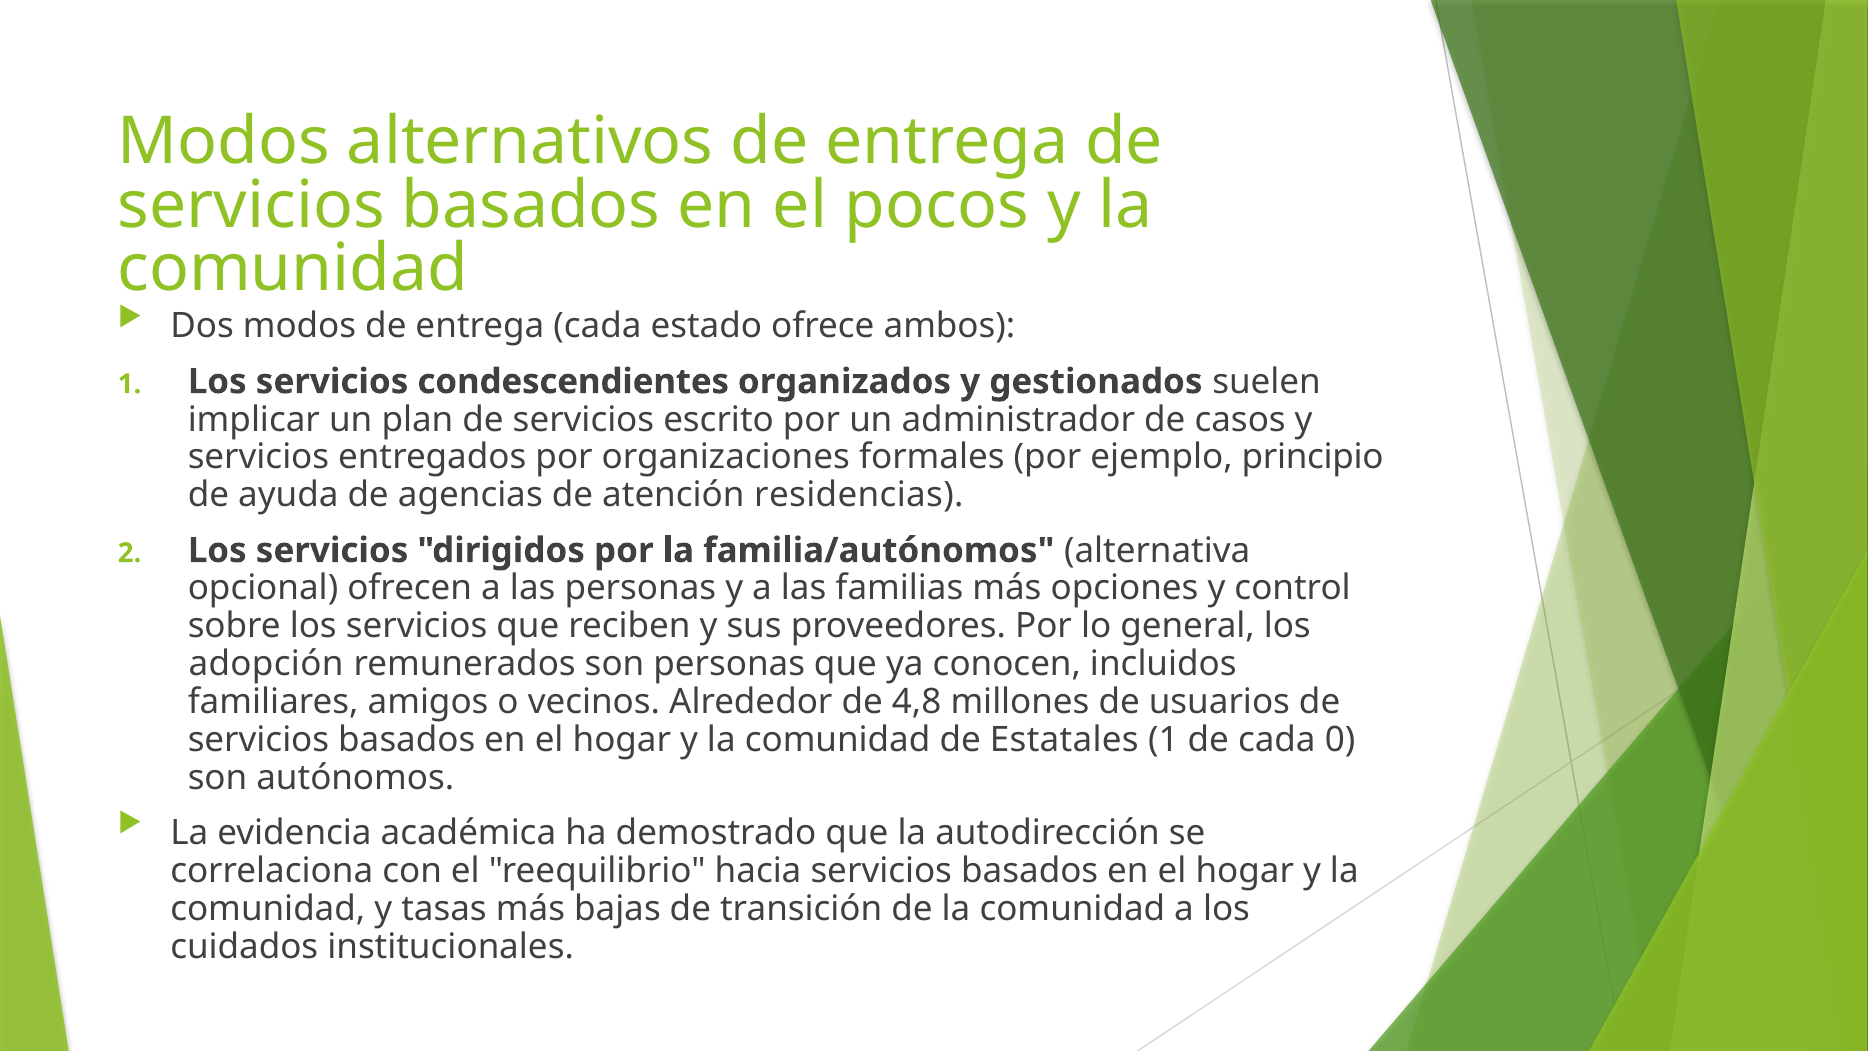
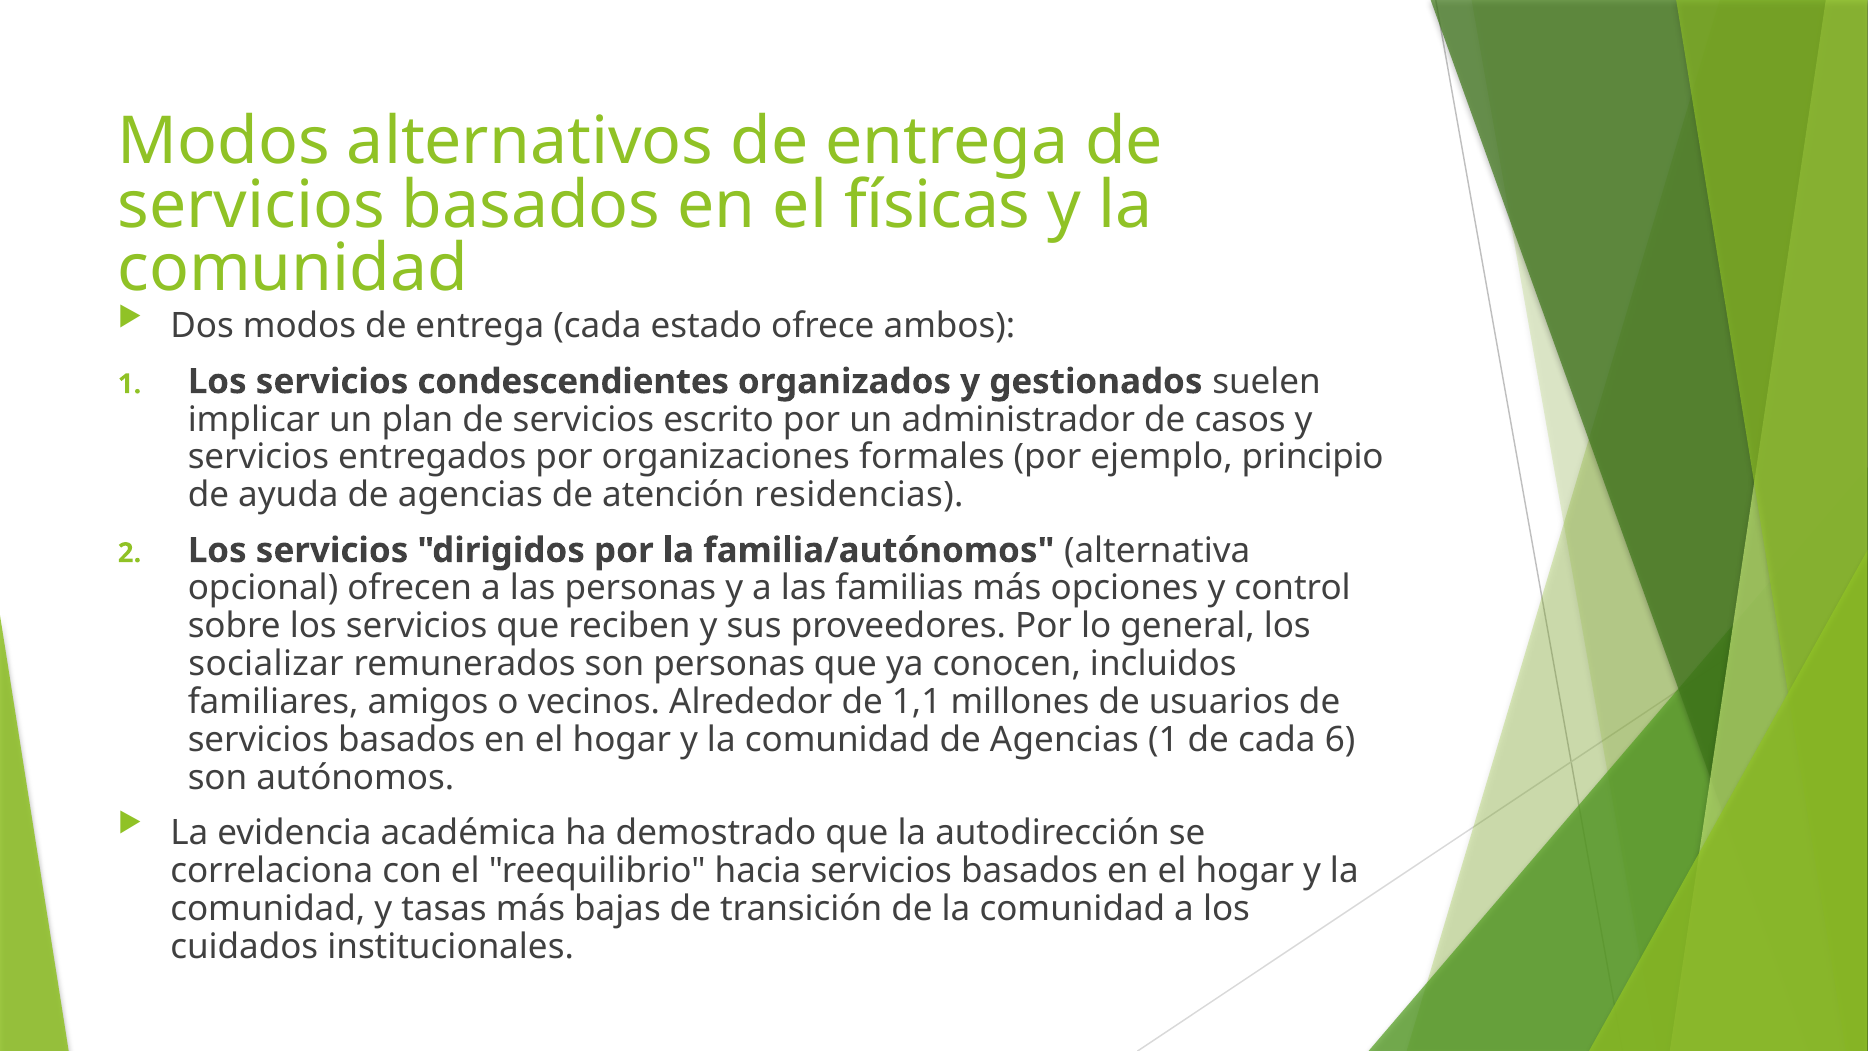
pocos: pocos -> físicas (937, 206)
adopción: adopción -> socializar (266, 664)
4,8: 4,8 -> 1,1 (917, 702)
comunidad de Estatales: Estatales -> Agencias (1064, 740)
0: 0 -> 6 (1340, 740)
